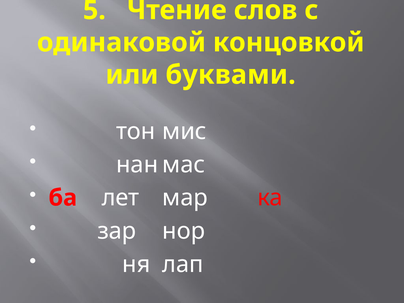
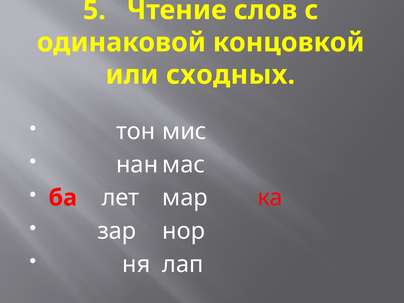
буквами: буквами -> сходных (231, 75)
